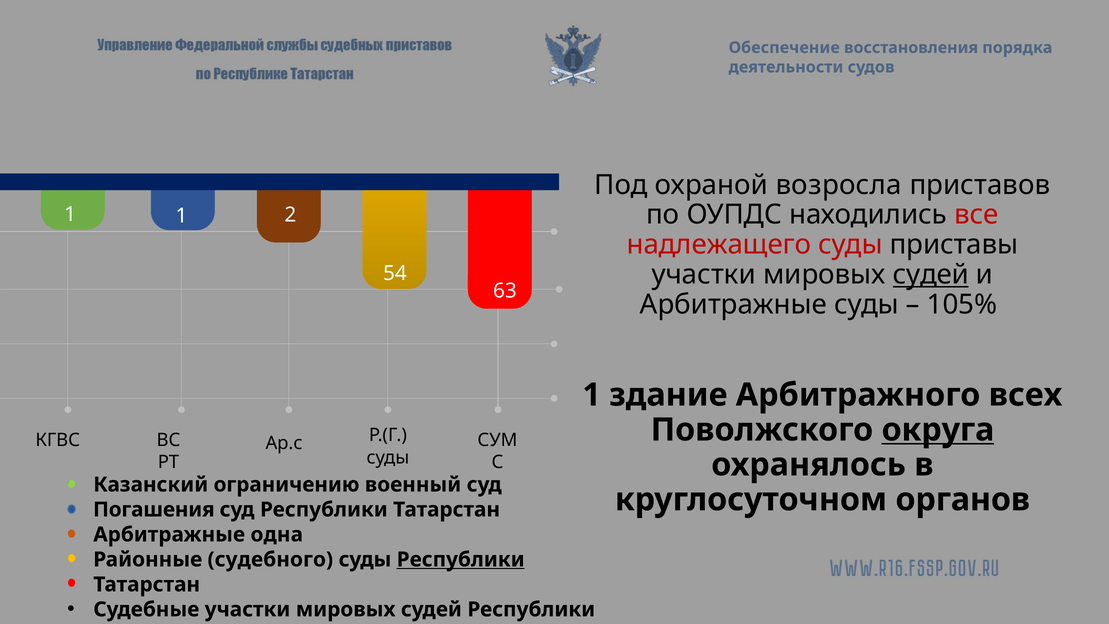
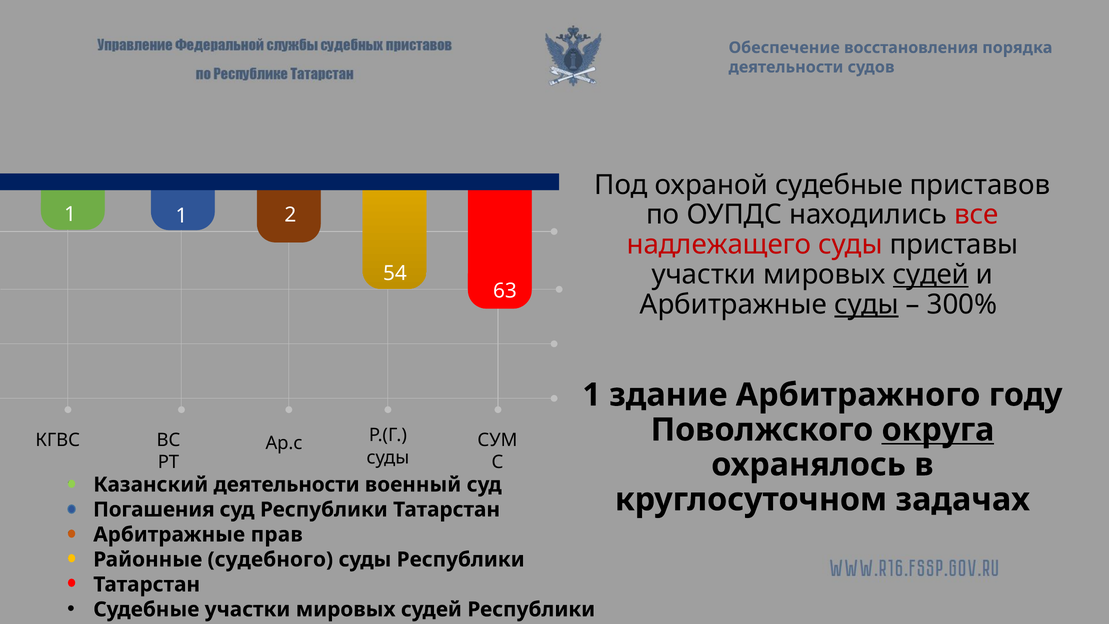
охраной возросла: возросла -> судебные (839, 185)
суды underline: none -> present (867, 305)
105%: 105% -> 300% (962, 305)
всех: всех -> году (1026, 395)
Казанский ограничению: ограничению -> деятельности (287, 485)
органов: органов -> задачах (963, 499)
одна: одна -> прав (277, 534)
Республики underline: present -> none (461, 559)
